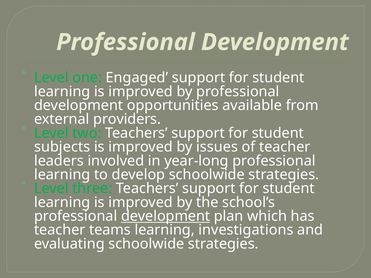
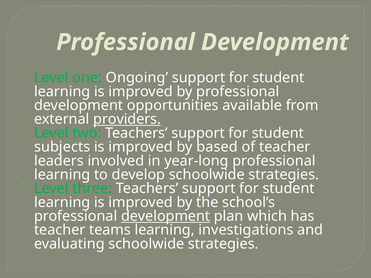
Engaged: Engaged -> Ongoing (137, 78)
providers underline: none -> present (127, 119)
issues: issues -> based (217, 147)
